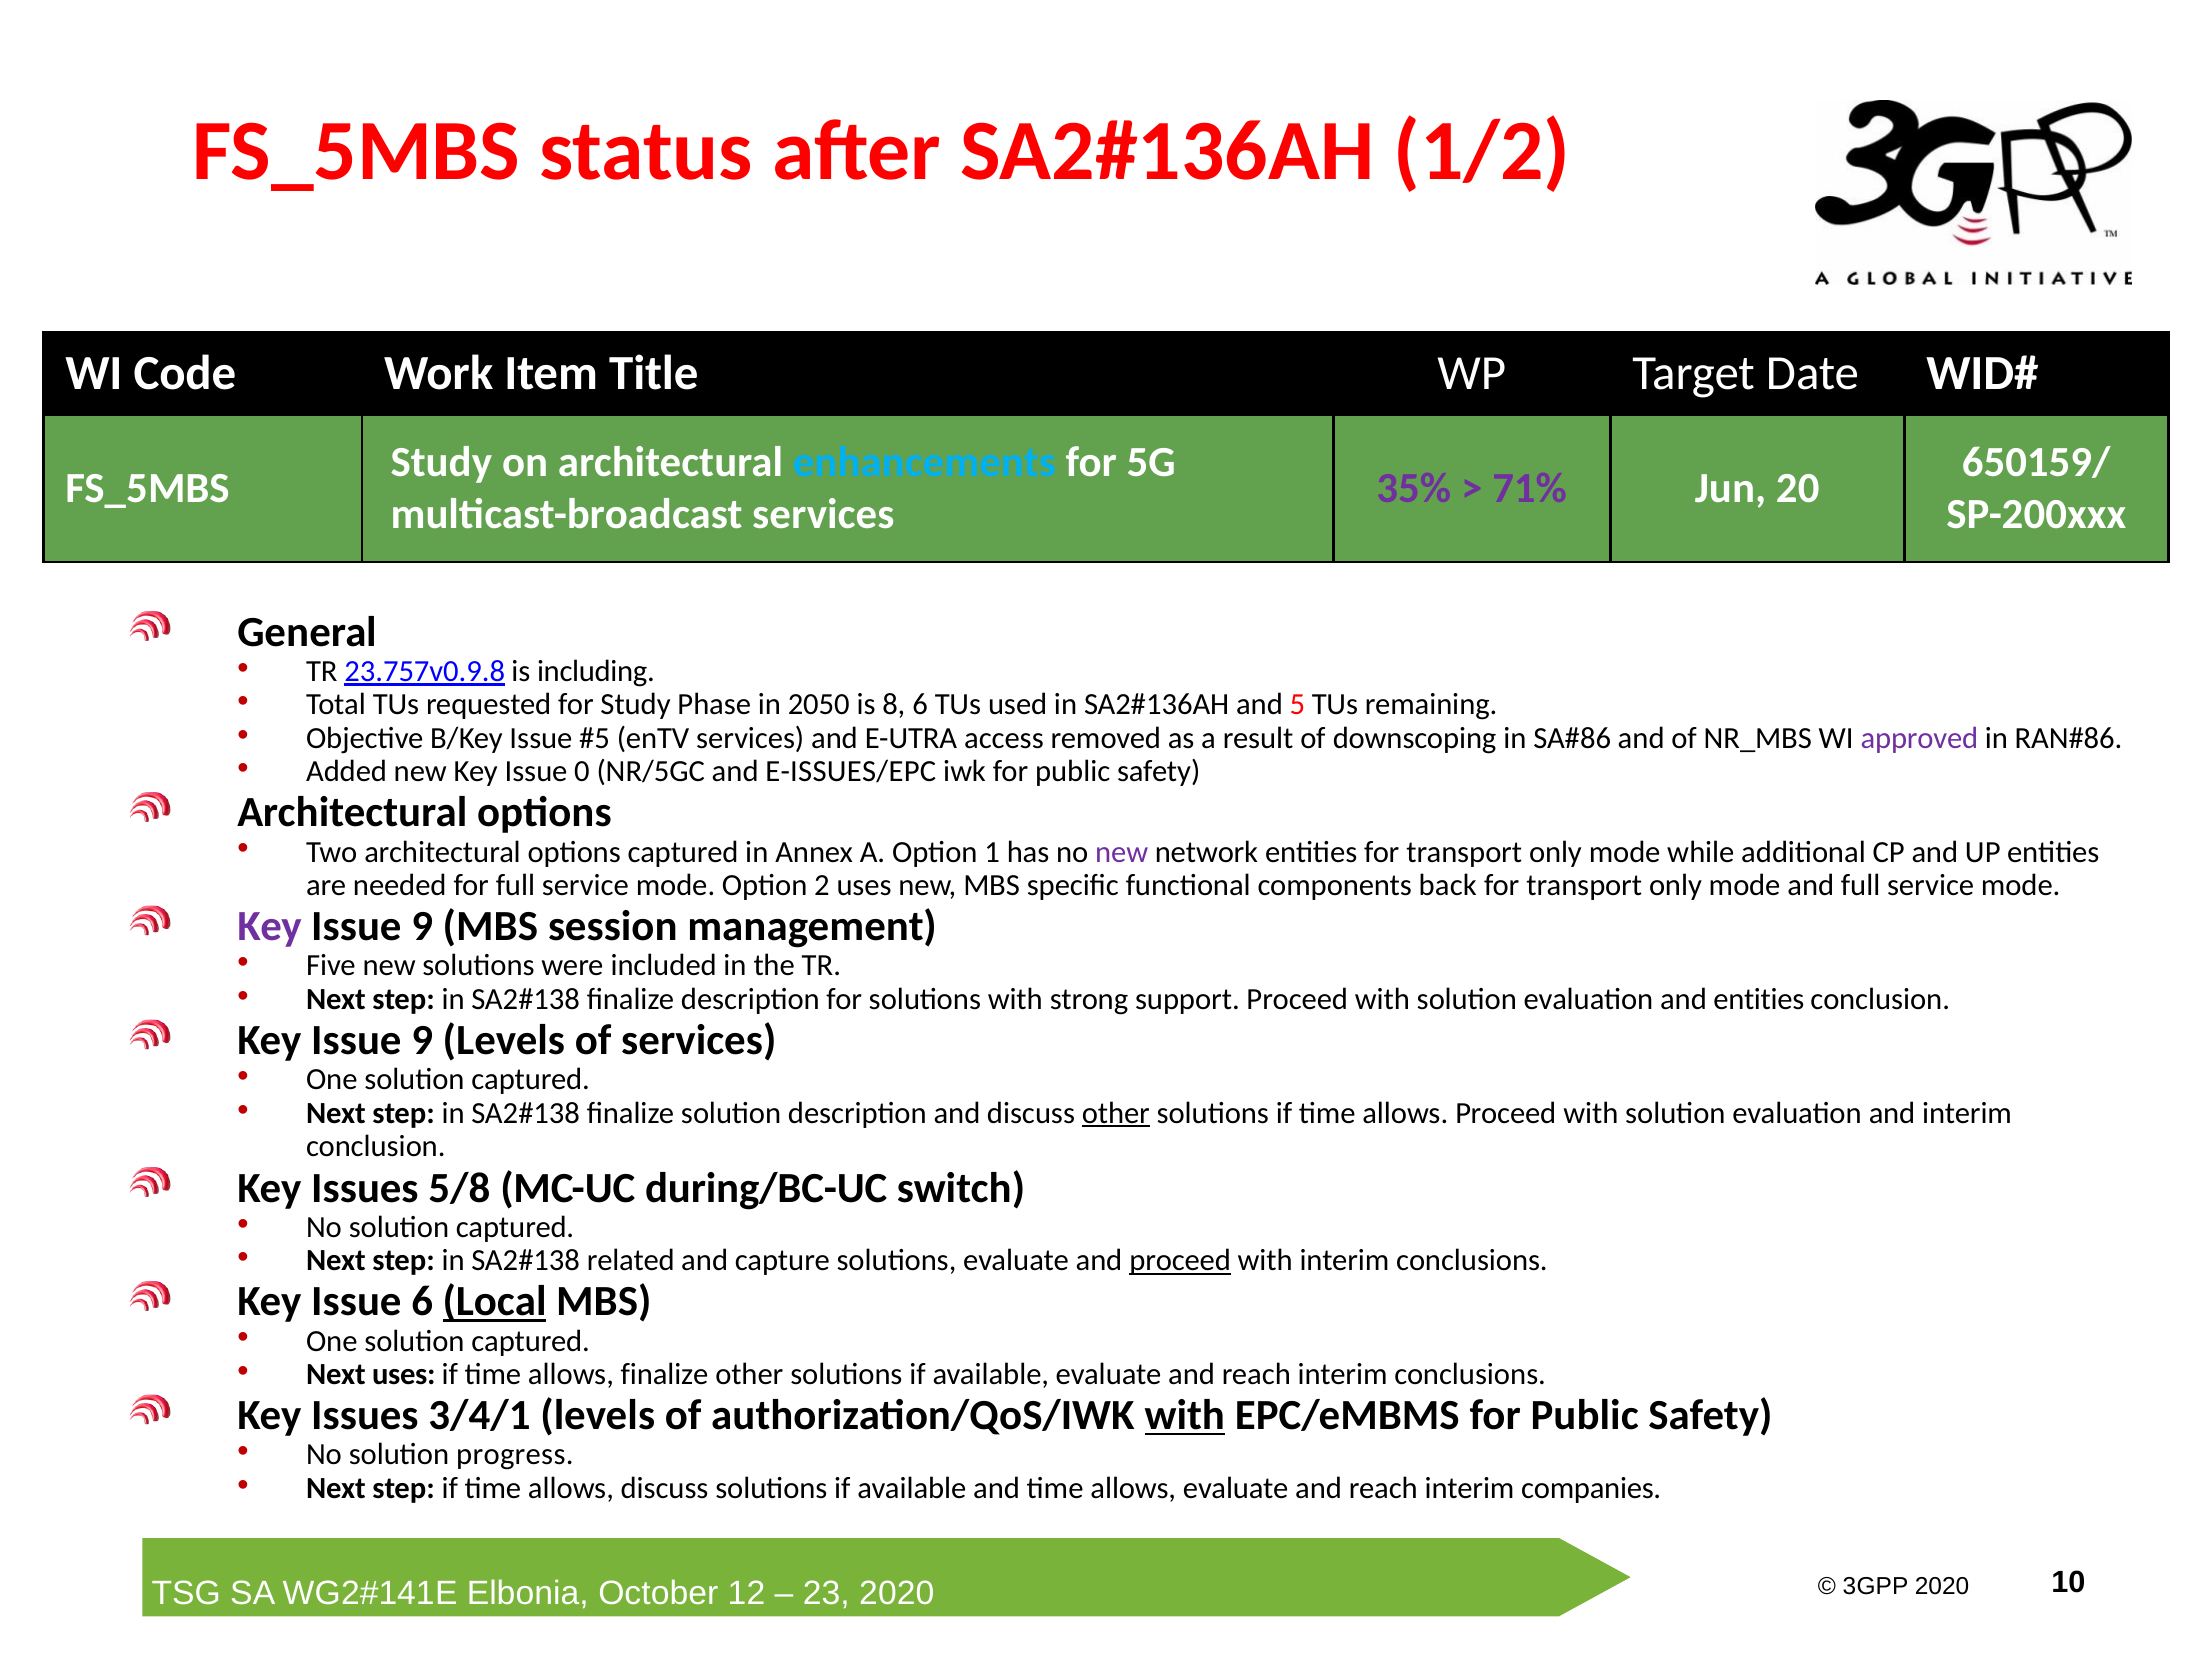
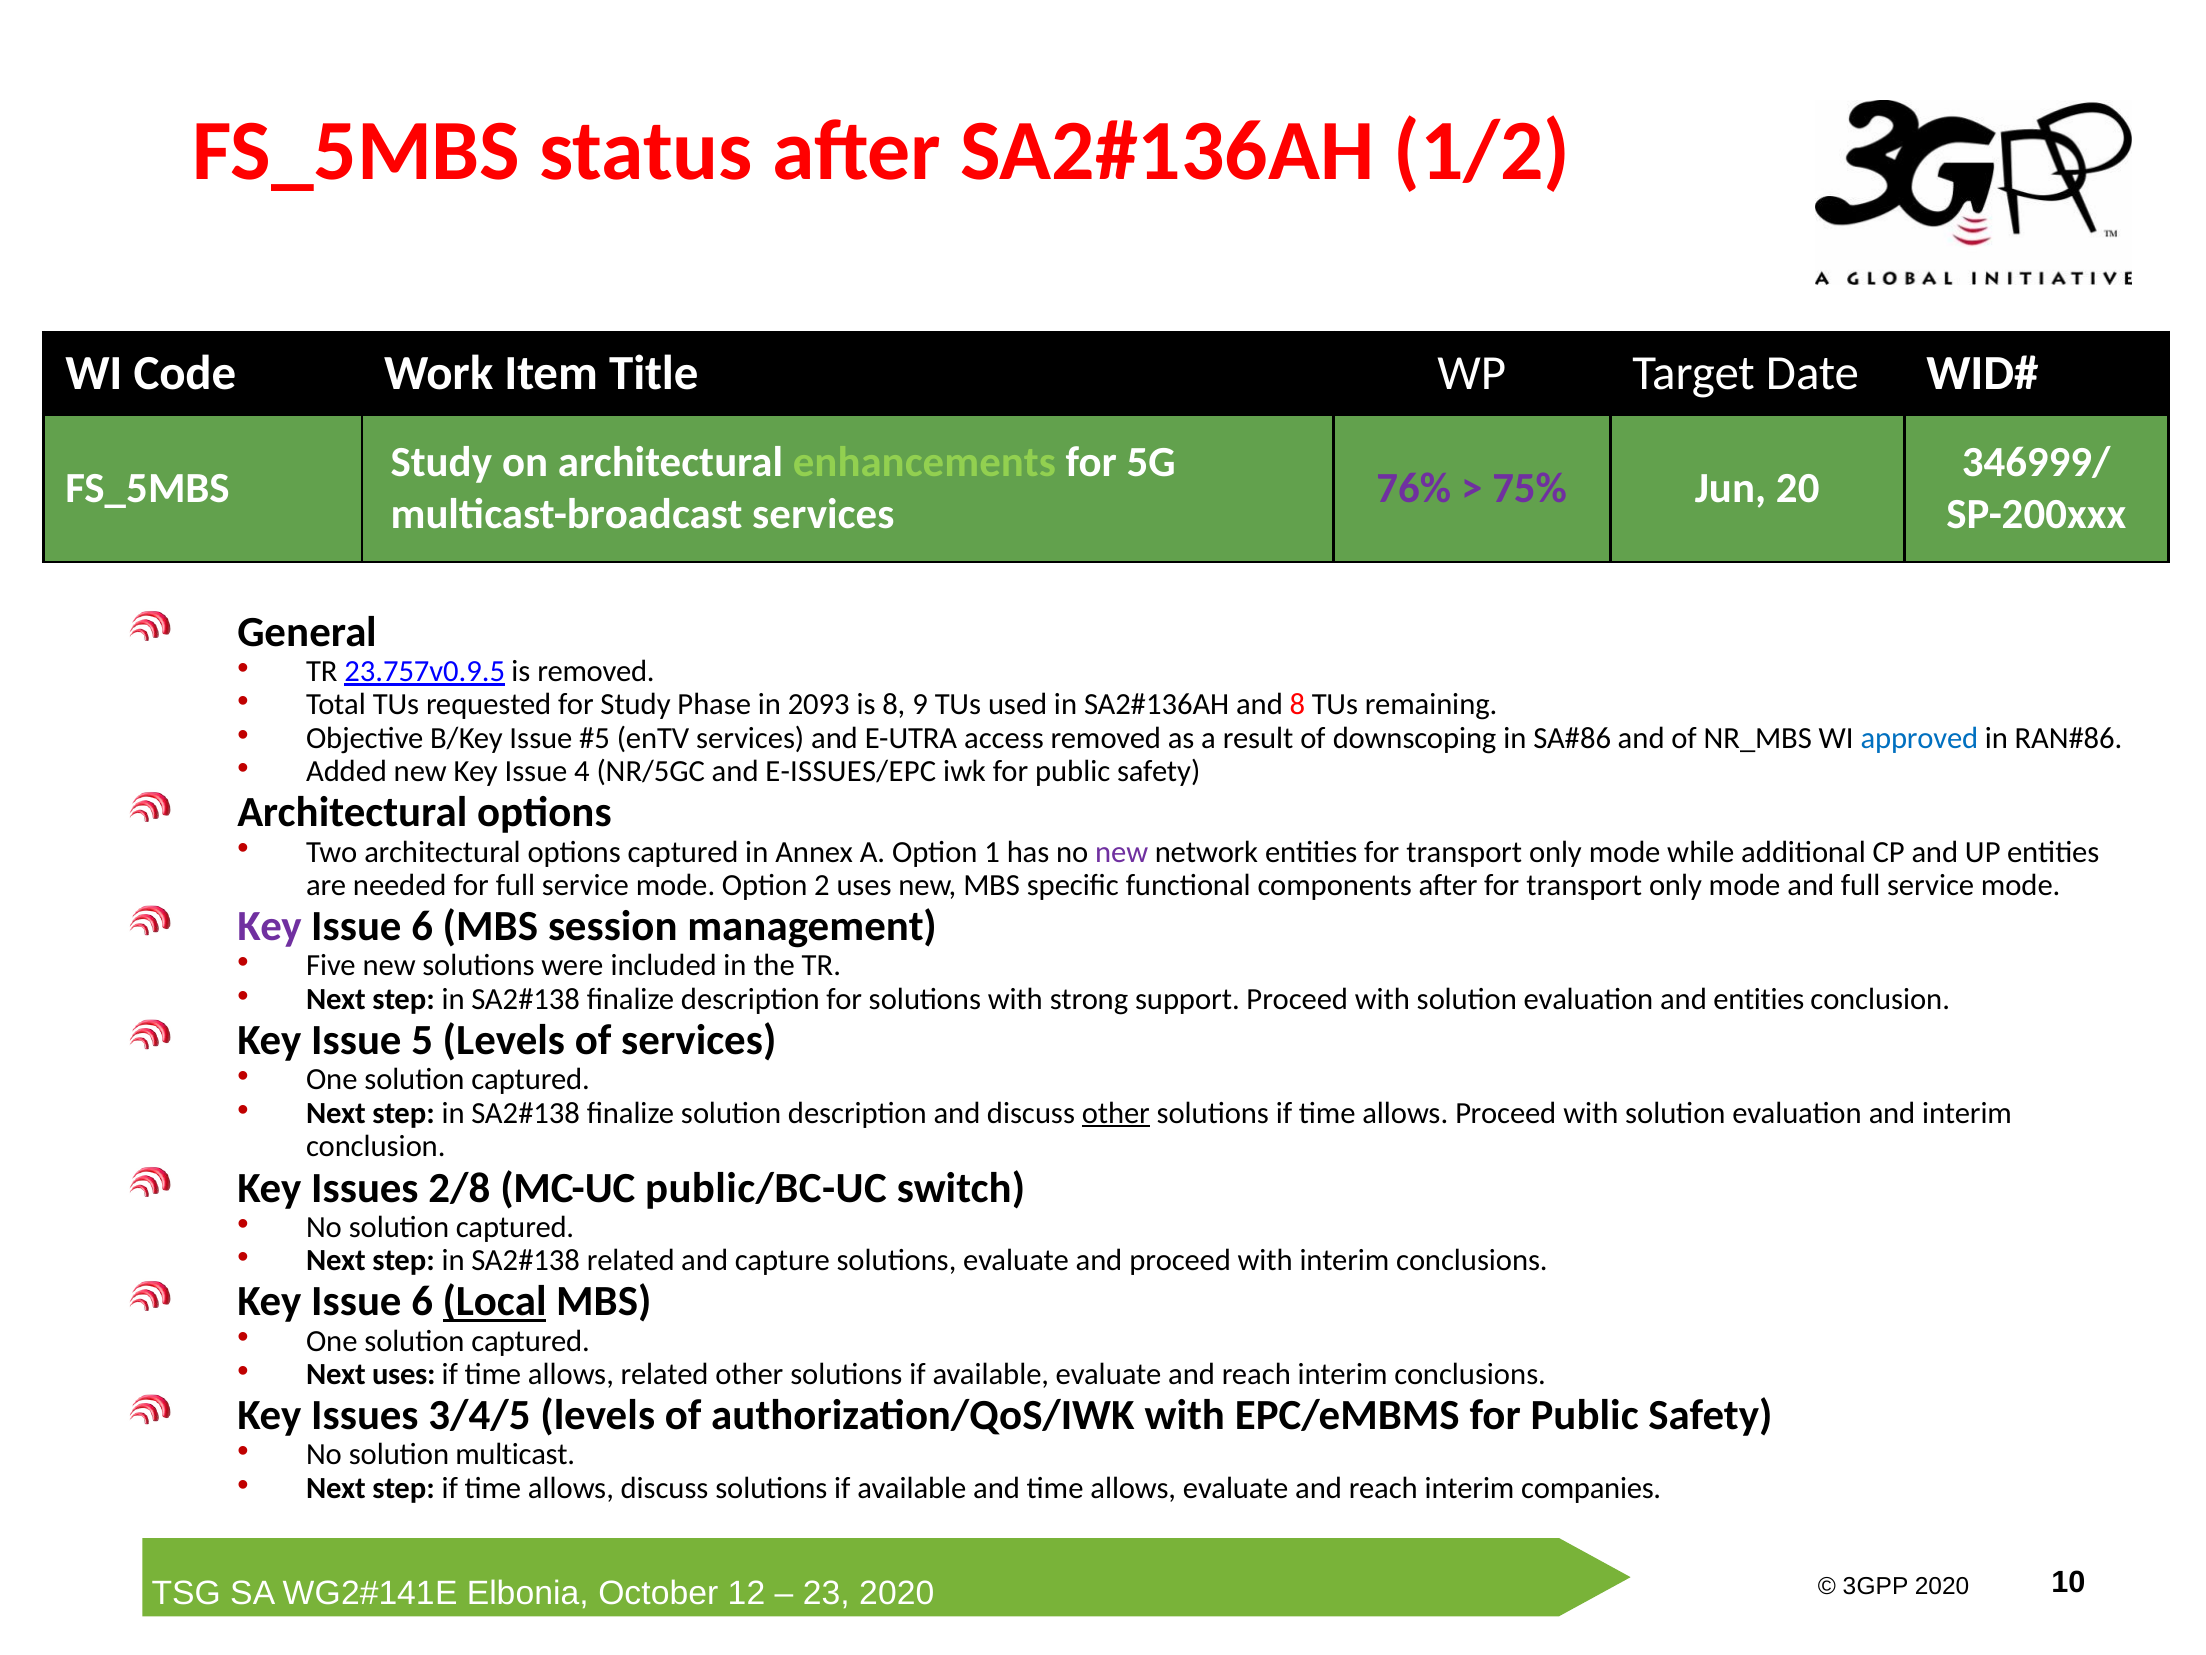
enhancements colour: light blue -> light green (924, 462)
650159/: 650159/ -> 346999/ (2036, 462)
35%: 35% -> 76% (1414, 489)
71%: 71% -> 75% (1530, 489)
23.757v0.9.8: 23.757v0.9.8 -> 23.757v0.9.5 (425, 671)
is including: including -> removed (596, 671)
2050: 2050 -> 2093 (819, 704)
8 6: 6 -> 9 (920, 704)
and 5: 5 -> 8 (1297, 704)
approved colour: purple -> blue (1919, 738)
0: 0 -> 4 (582, 771)
components back: back -> after (1448, 885)
9: 9 -> 6 (422, 926)
9: 9 -> 5 (422, 1040)
5/8: 5/8 -> 2/8 (459, 1188)
during/BC-UC: during/BC-UC -> public/BC-UC (766, 1188)
proceed underline: present -> none (1180, 1260)
allows finalize: finalize -> related (665, 1374)
3/4/1: 3/4/1 -> 3/4/5 (479, 1415)
with underline: present -> none (1185, 1415)
progress: progress -> multicast (515, 1454)
